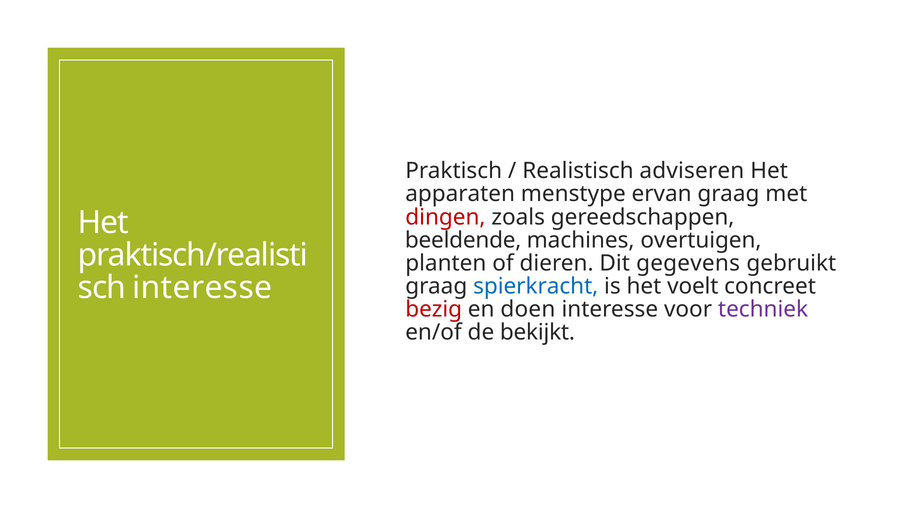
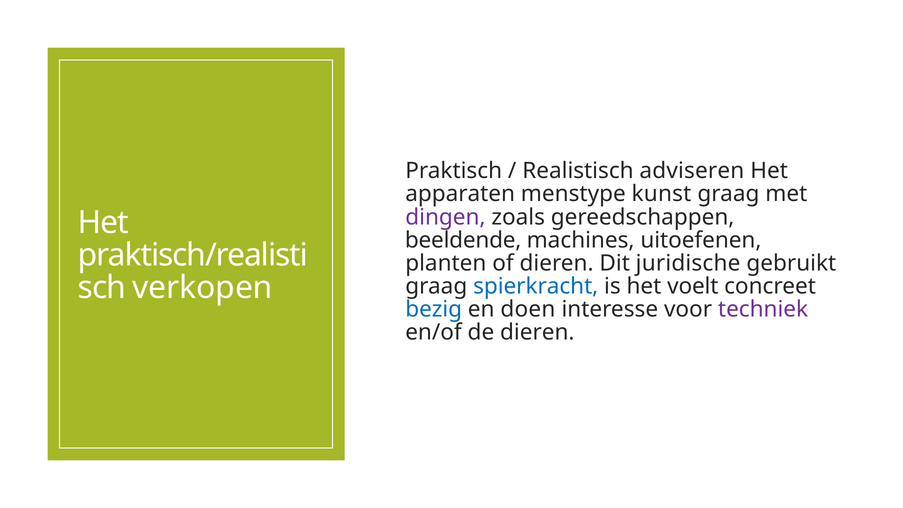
ervan: ervan -> kunst (661, 194)
dingen colour: red -> purple (445, 217)
overtuigen: overtuigen -> uitoefenen (701, 240)
gegevens: gegevens -> juridische (688, 263)
interesse: interesse -> verkopen (202, 288)
bezig colour: red -> blue (434, 309)
de bekijkt: bekijkt -> dieren (537, 332)
